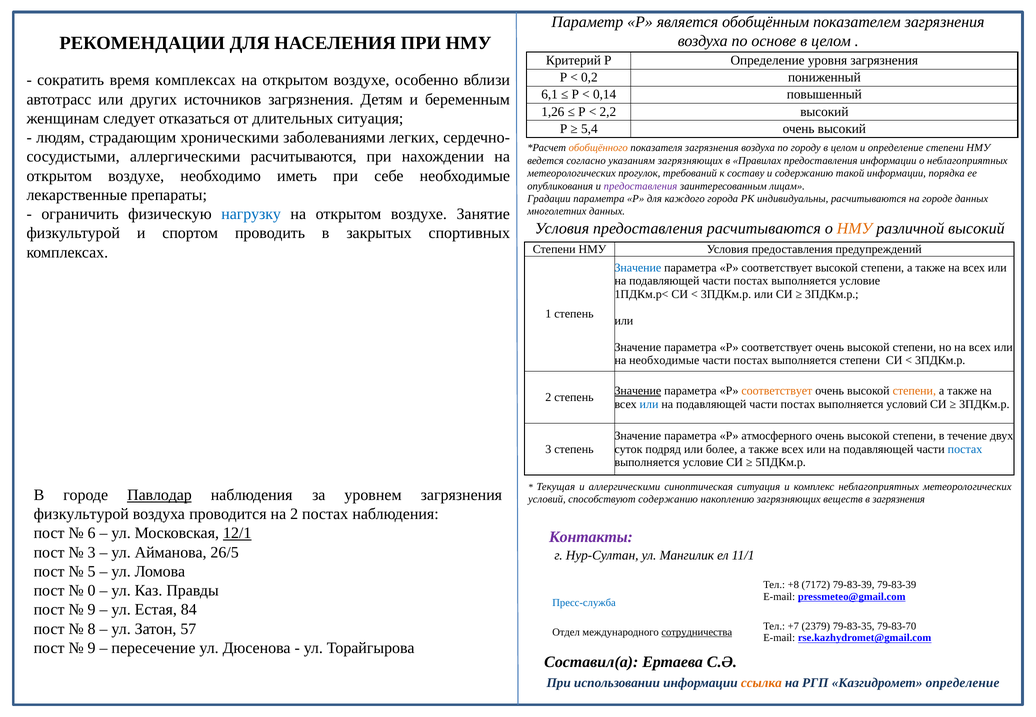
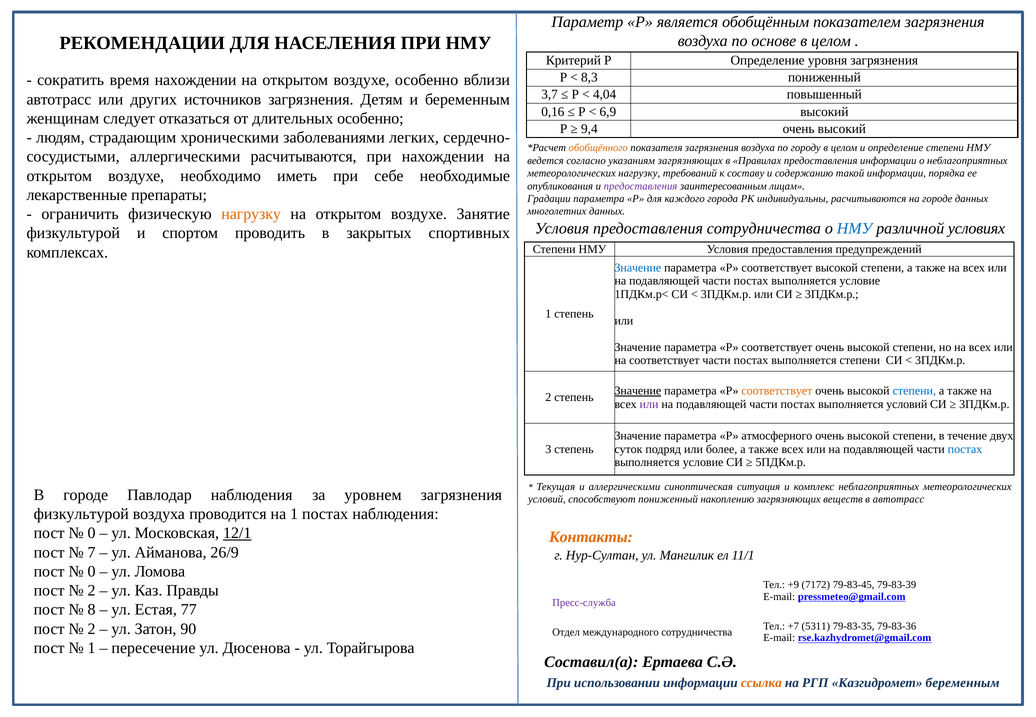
0,2: 0,2 -> 8,3 (589, 78)
время комплексах: комплексах -> нахождении (196, 80)
6,1: 6,1 -> 3,7 (550, 95)
0,14: 0,14 -> 4,04 (605, 95)
1,26: 1,26 -> 0,16 (553, 112)
2,2: 2,2 -> 6,9 (608, 112)
длительных ситуация: ситуация -> особенно (370, 118)
5,4: 5,4 -> 9,4 (589, 129)
метеорологических прогулок: прогулок -> нагрузку (639, 173)
нагрузку colour: blue -> orange (251, 214)
предоставления расчитываются: расчитываются -> сотрудничества (764, 228)
НМУ colour: orange -> blue (855, 228)
различной высокий: высокий -> условиях (977, 228)
на необходимые: необходимые -> соответствует (664, 360)
степени colour: orange -> blue (914, 391)
или colour: blue -> purple (649, 404)
Павлодар underline: present -> none (159, 495)
способствуют содержанию: содержанию -> пониженный (668, 499)
в загрязнения: загрязнения -> автотрасс (899, 499)
на 2: 2 -> 1 (294, 514)
6: 6 -> 0 (92, 533)
Контакты colour: purple -> orange (591, 537)
3: 3 -> 7 (92, 552)
26/5: 26/5 -> 26/9 (225, 552)
5: 5 -> 0 (92, 572)
+8: +8 -> +9 (793, 585)
7172 79-83-39: 79-83-39 -> 79-83-45 (854, 585)
0: 0 -> 2 (92, 591)
Пресс-служба colour: blue -> purple (584, 603)
9: 9 -> 8 (92, 610)
84: 84 -> 77 (189, 610)
2379: 2379 -> 5311 (816, 626)
79-83-70: 79-83-70 -> 79-83-36 (897, 626)
8: 8 -> 2 (92, 629)
57: 57 -> 90 (188, 629)
сотрудничества underline: present -> none (697, 632)
9: 9 -> 1 (92, 648)
Казгидромет определение: определение -> беременным (963, 683)
